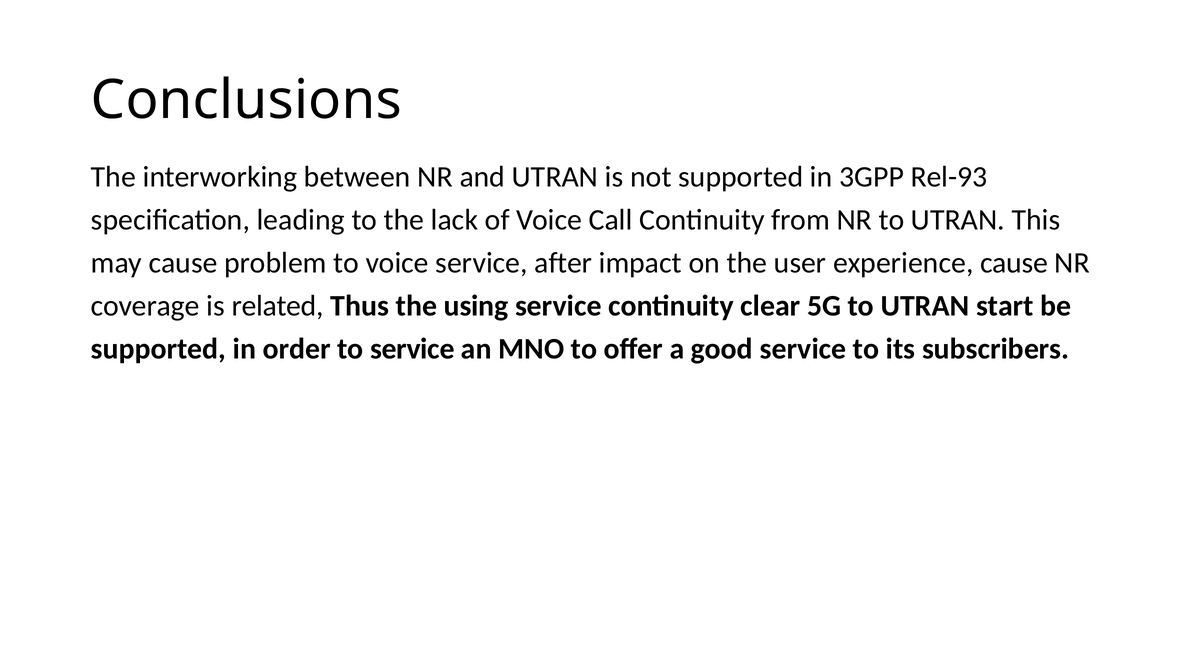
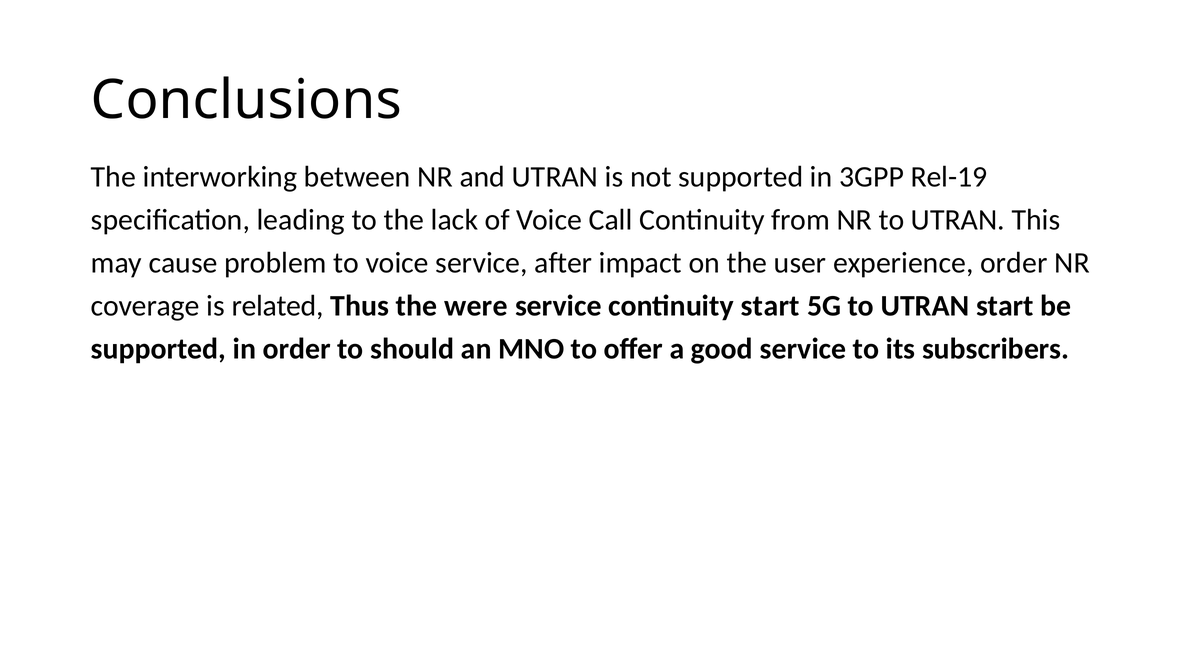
Rel-93: Rel-93 -> Rel-19 (949, 177)
experience cause: cause -> order (1014, 263)
using: using -> were (476, 306)
continuity clear: clear -> start (770, 306)
to service: service -> should (412, 349)
